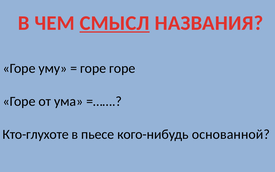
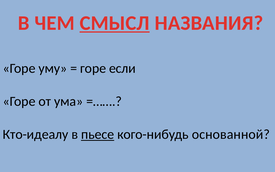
горе: горе -> если (122, 68)
Кто-глухоте: Кто-глухоте -> Кто-идеалу (36, 134)
пьесе underline: none -> present (98, 134)
